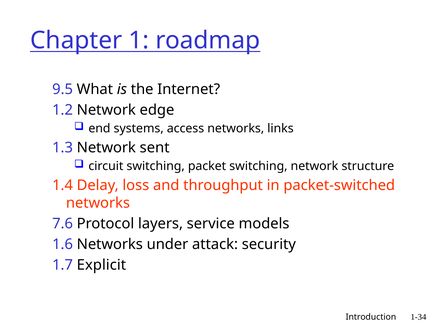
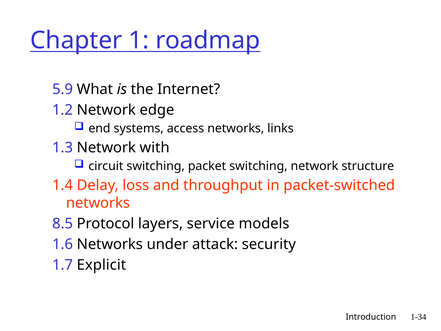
9.5: 9.5 -> 5.9 (63, 89)
sent: sent -> with (155, 148)
7.6: 7.6 -> 8.5 (63, 223)
